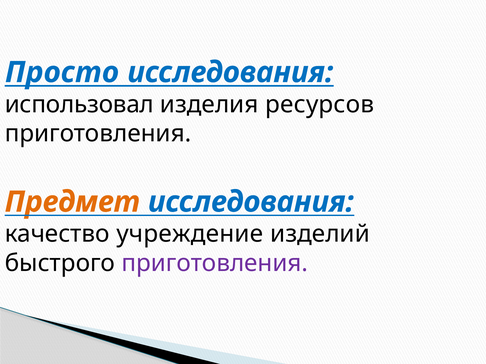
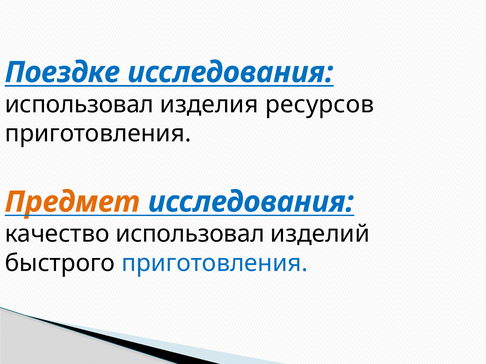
Просто: Просто -> Поездке (62, 72)
качество учреждение: учреждение -> использовал (190, 234)
приготовления colour: purple -> blue (215, 263)
